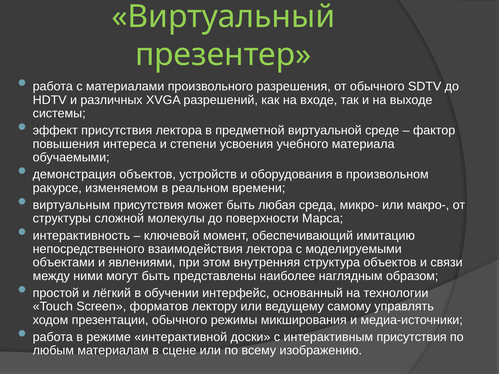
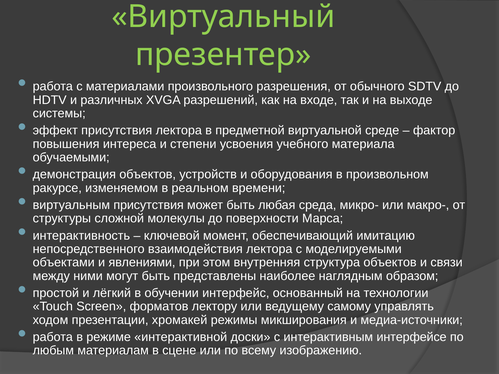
презентации обычного: обычного -> хромакей (180, 320)
интерактивным присутствия: присутствия -> интерфейсе (412, 337)
